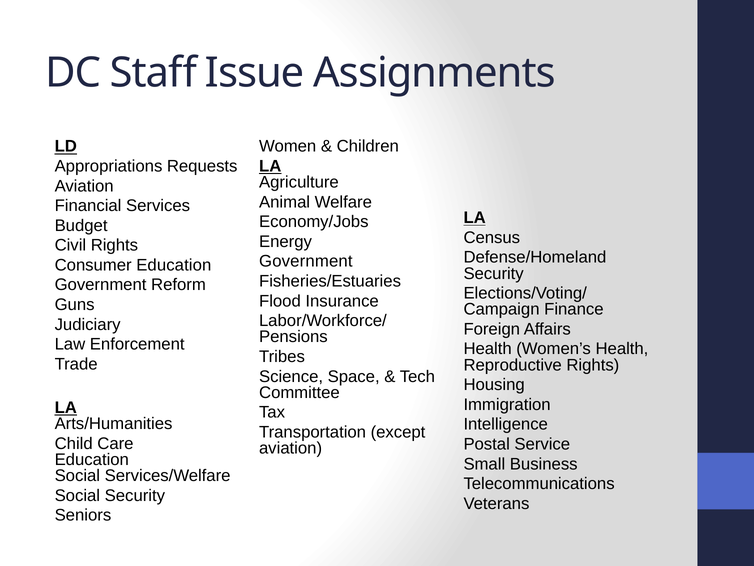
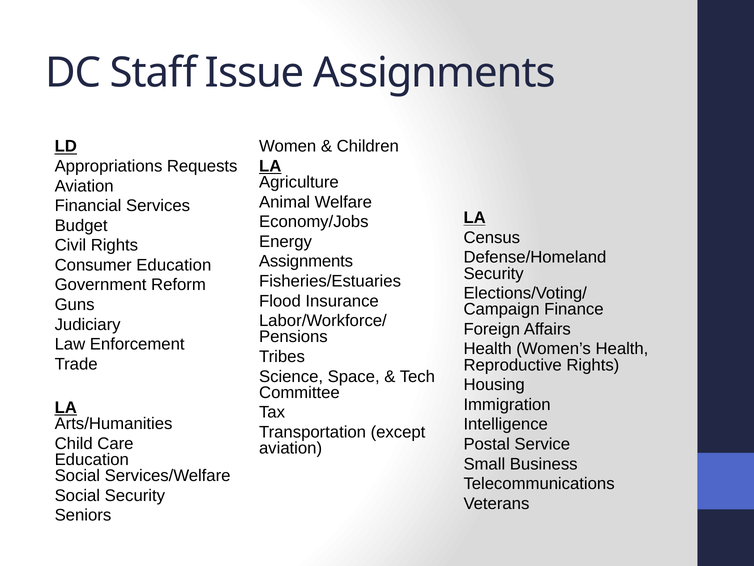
Government: Government -> Assignments (306, 261)
